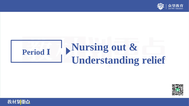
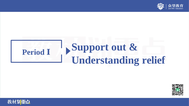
Nursing: Nursing -> Support (90, 47)
